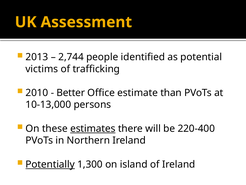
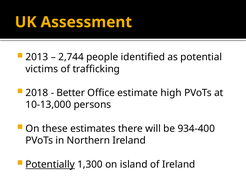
2010: 2010 -> 2018 (37, 93)
than: than -> high (171, 93)
estimates underline: present -> none (93, 128)
220-400: 220-400 -> 934-400 (196, 128)
